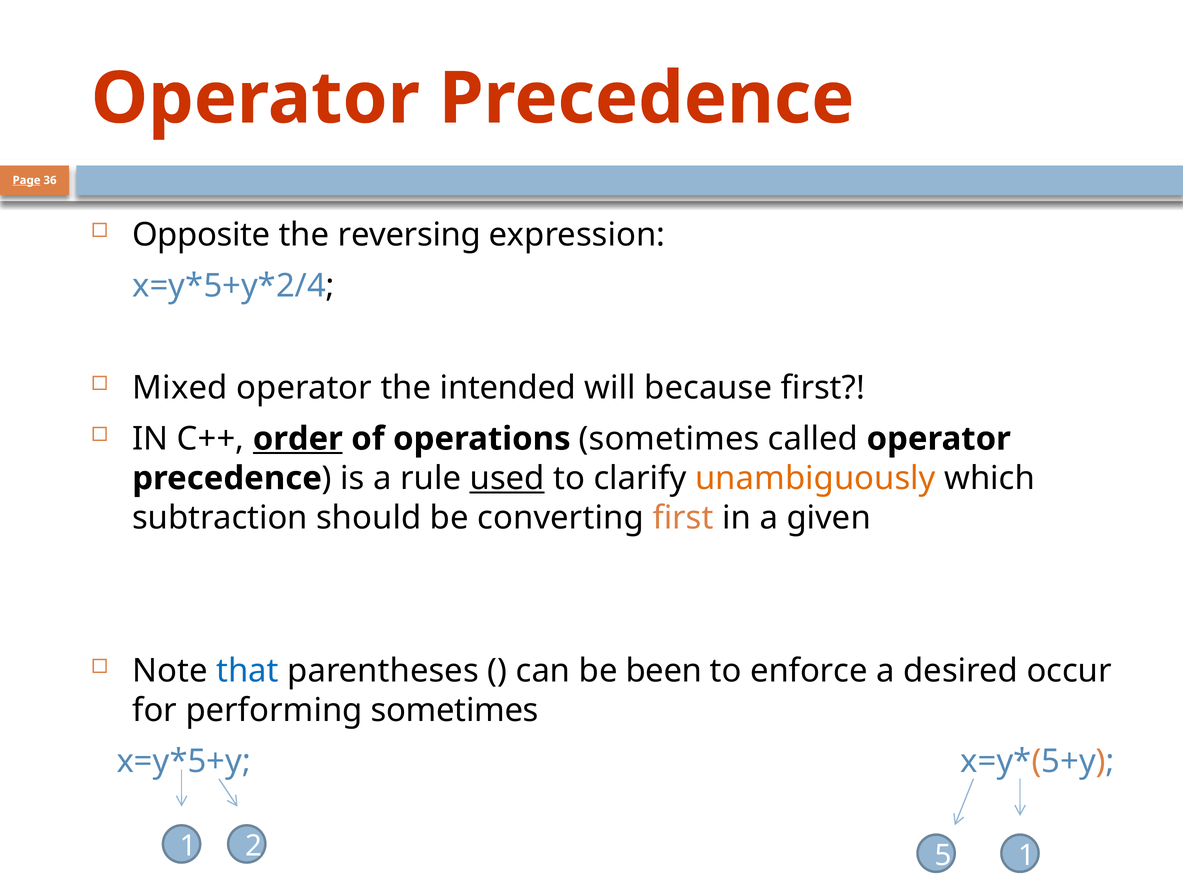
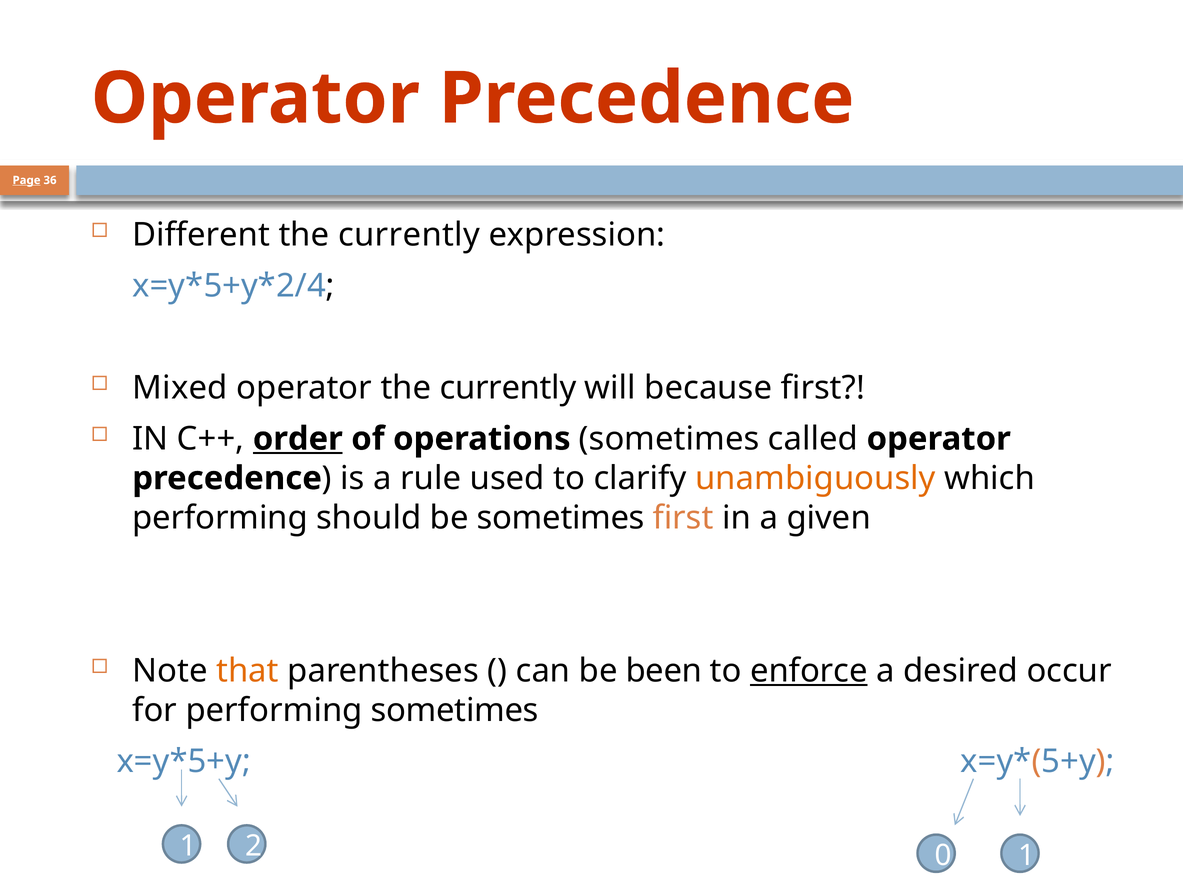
Opposite: Opposite -> Different (201, 235)
reversing: reversing -> currently (409, 235)
operator the intended: intended -> currently (508, 388)
used underline: present -> none (507, 478)
subtraction: subtraction -> performing (220, 518)
be converting: converting -> sometimes (561, 518)
that colour: blue -> orange (247, 671)
enforce underline: none -> present (809, 671)
5: 5 -> 0 (943, 856)
